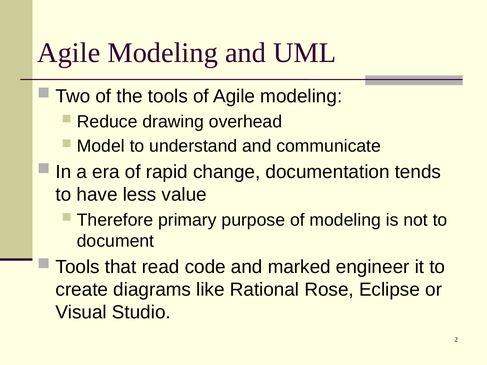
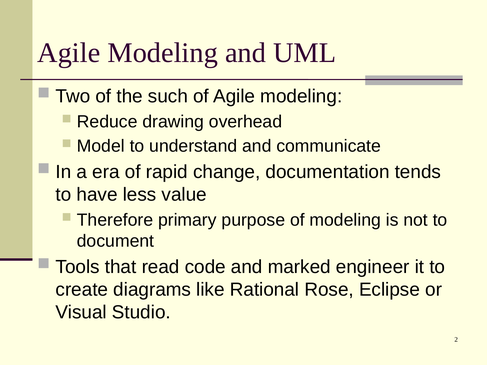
the tools: tools -> such (168, 96)
